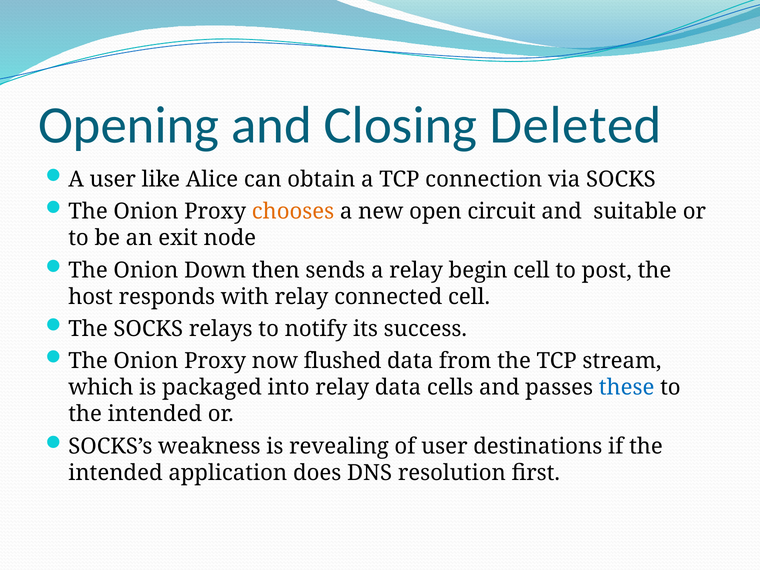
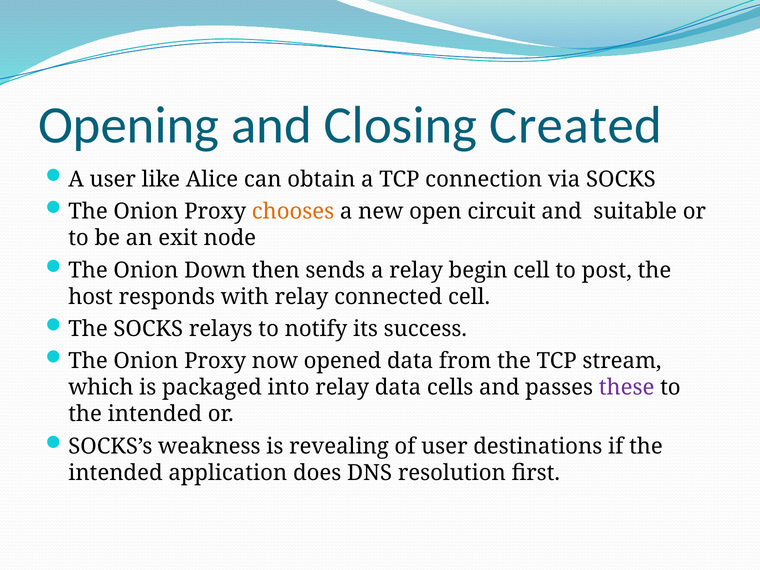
Deleted: Deleted -> Created (576, 126)
flushed: flushed -> opened (343, 361)
these colour: blue -> purple (627, 388)
